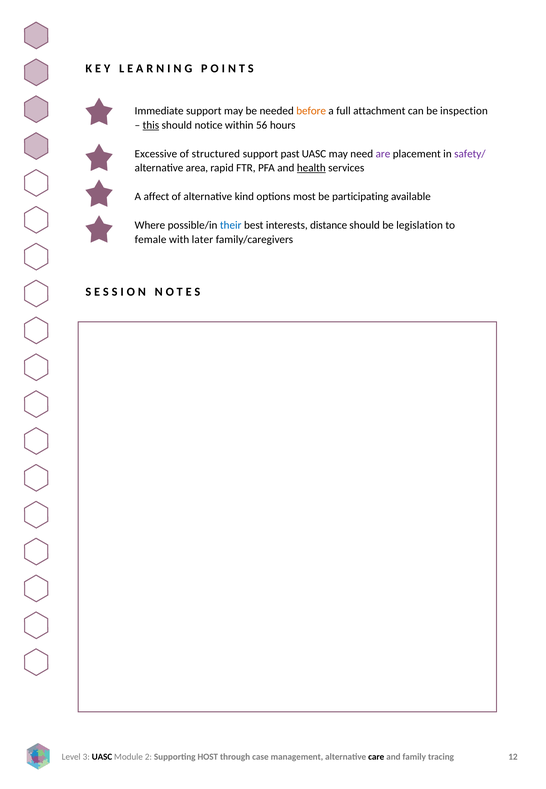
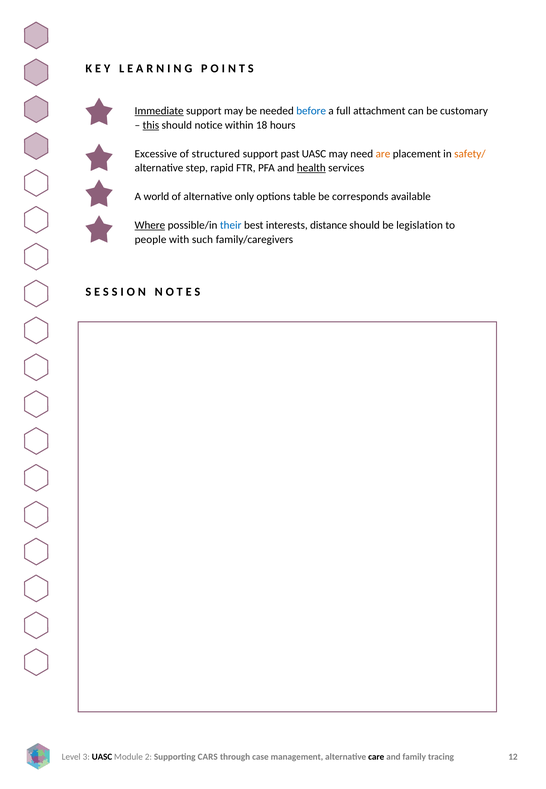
Immediate underline: none -> present (159, 111)
before colour: orange -> blue (311, 111)
inspection: inspection -> customary (464, 111)
56: 56 -> 18 (262, 125)
are colour: purple -> orange (383, 154)
safety/ colour: purple -> orange (470, 154)
area: area -> step (197, 168)
affect: affect -> world (156, 196)
kind: kind -> only (244, 196)
most: most -> table (304, 196)
participating: participating -> corresponds (360, 196)
Where underline: none -> present (150, 225)
female: female -> people (151, 239)
later: later -> such (202, 239)
HOST: HOST -> CARS (208, 757)
